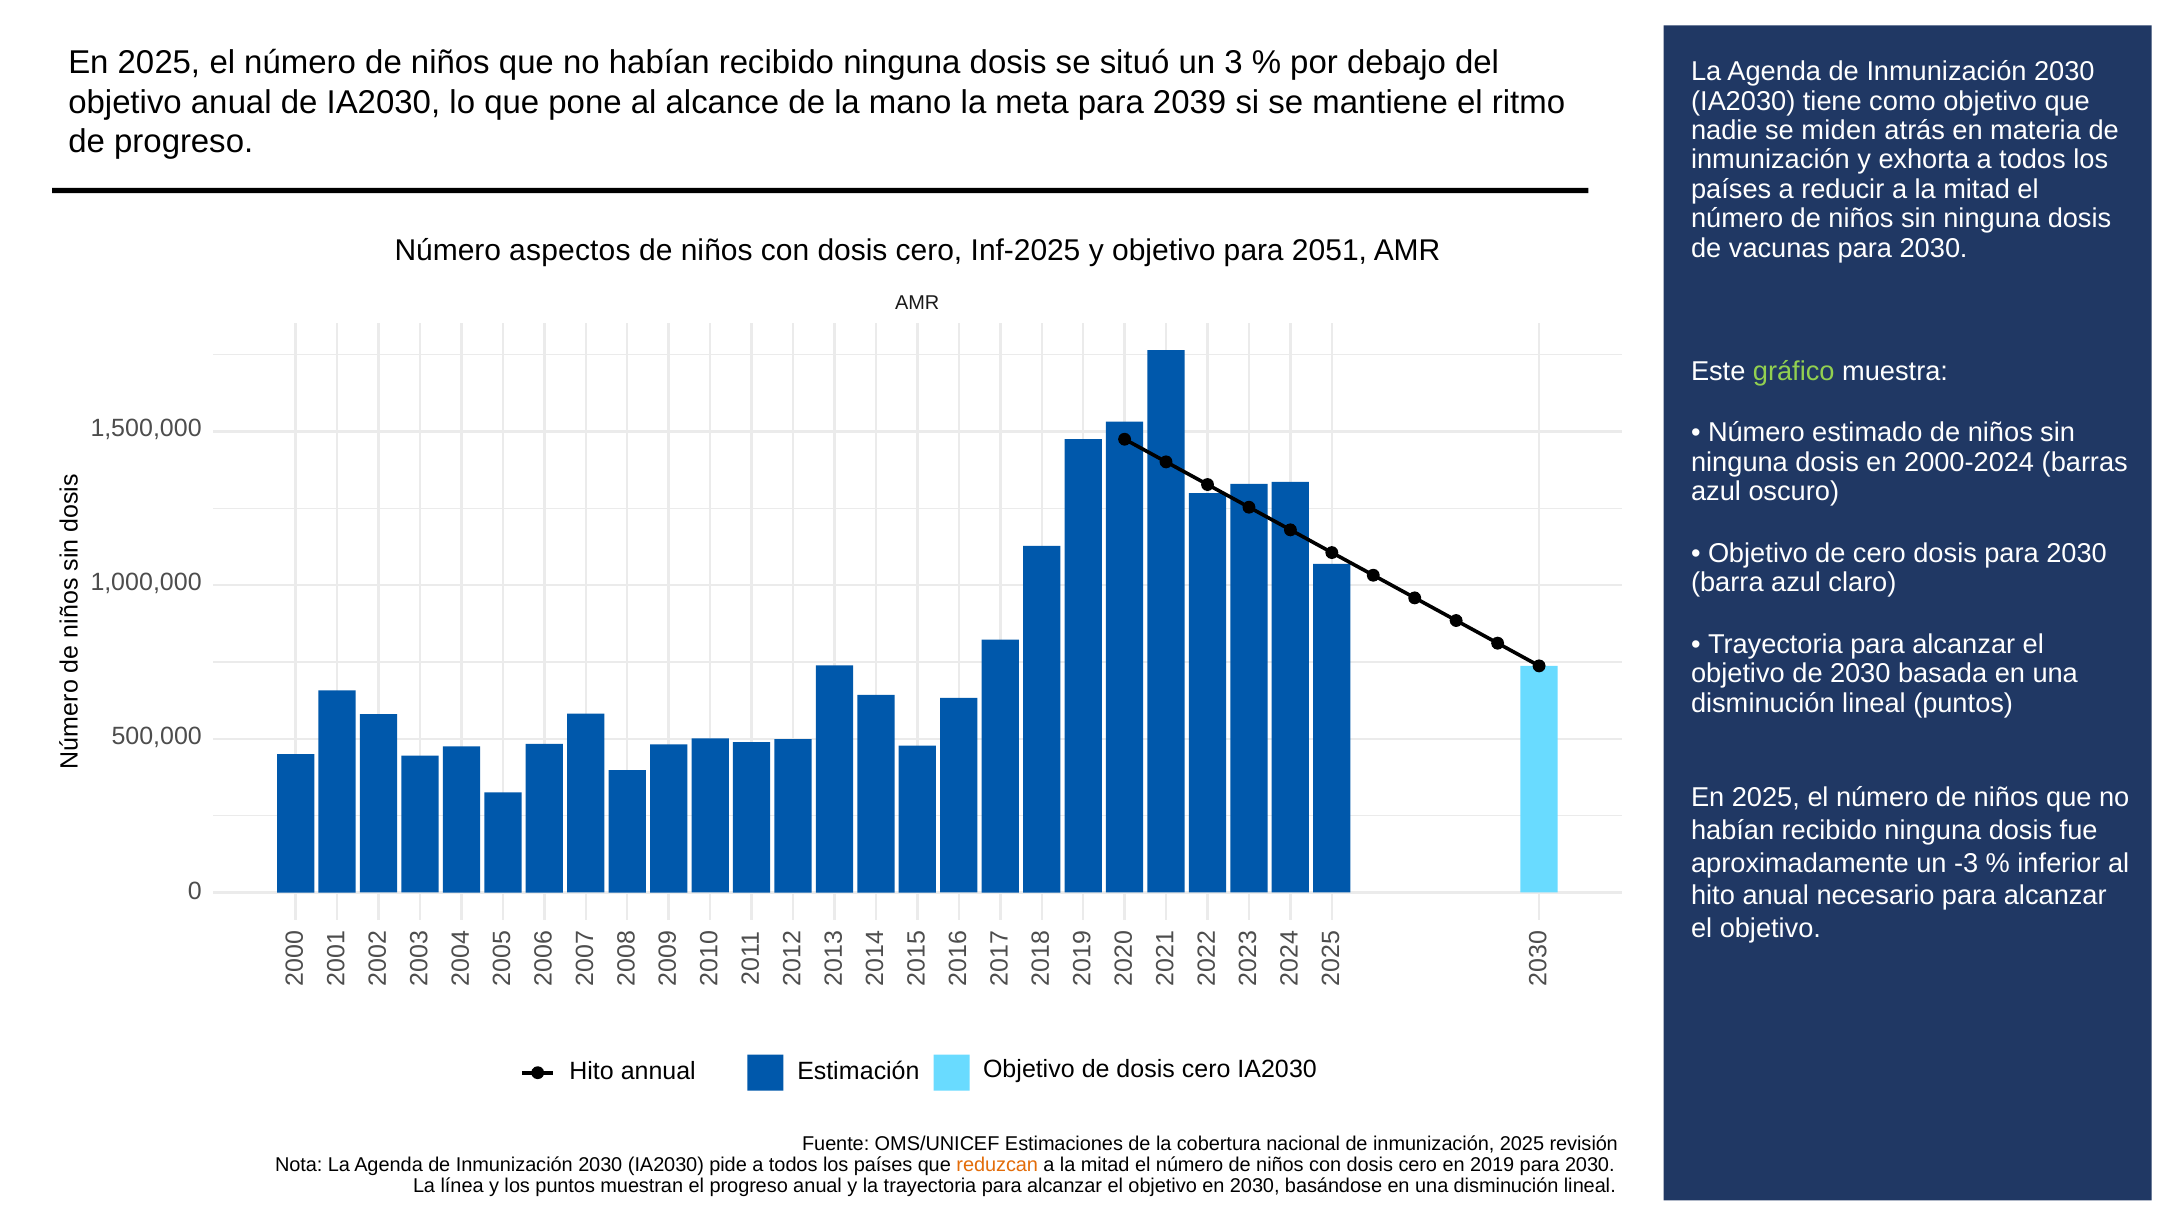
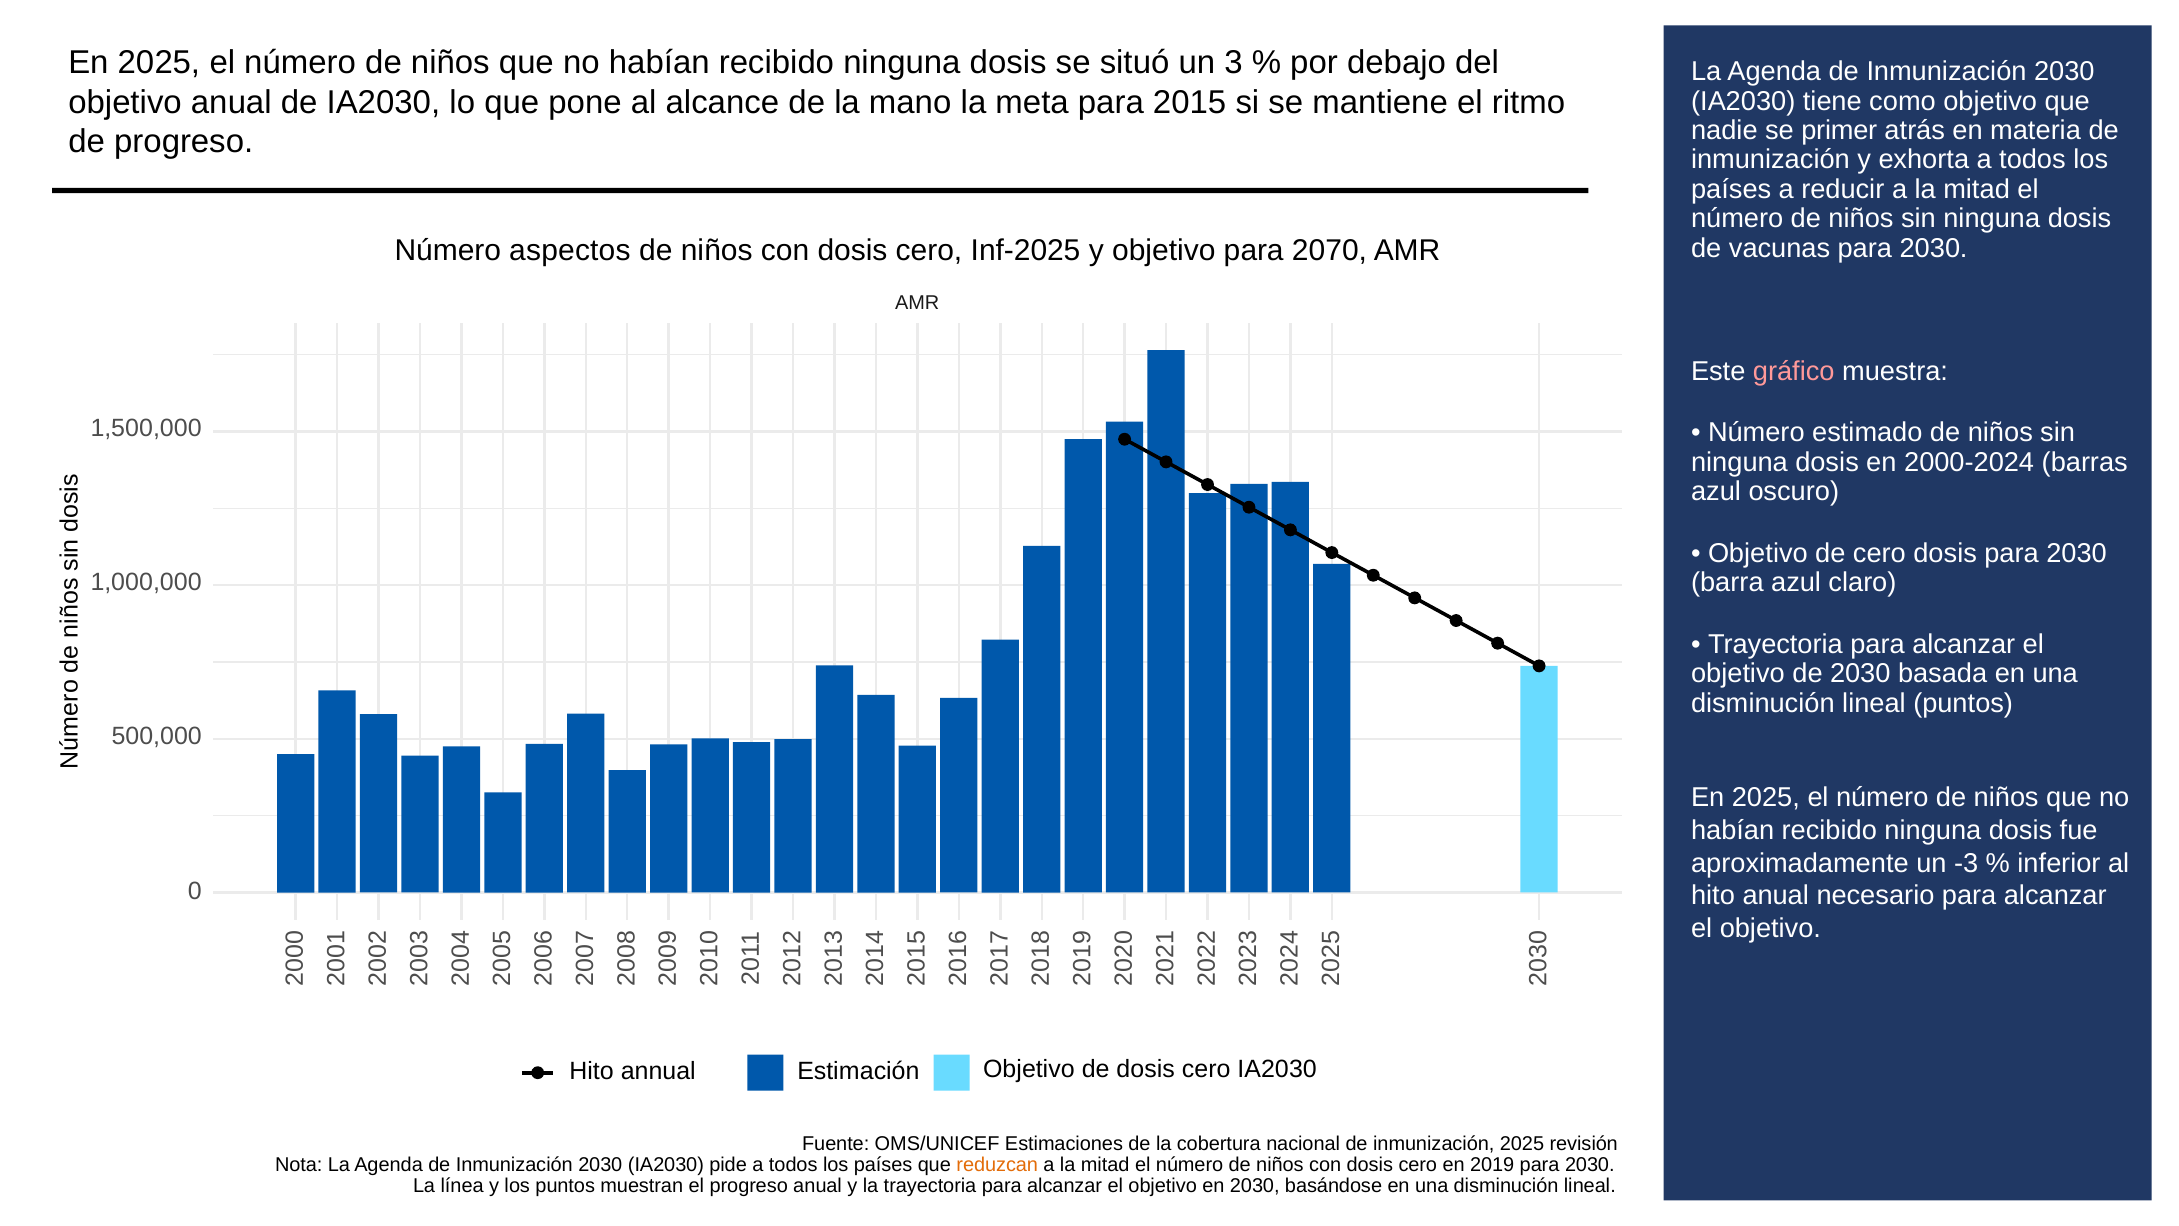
2039: 2039 -> 2015 (1190, 102)
miden: miden -> primer (1839, 130)
2051: 2051 -> 2070 (1330, 251)
gráfico colour: light green -> pink (1794, 371)
